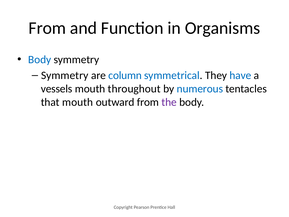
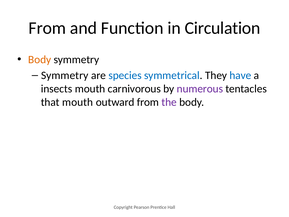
Organisms: Organisms -> Circulation (223, 28)
Body colour: blue -> orange (40, 60)
column: column -> species (125, 75)
vessels: vessels -> insects (57, 89)
throughout: throughout -> carnivorous (134, 89)
numerous colour: blue -> purple (200, 89)
